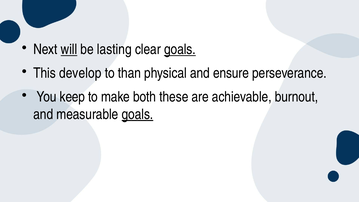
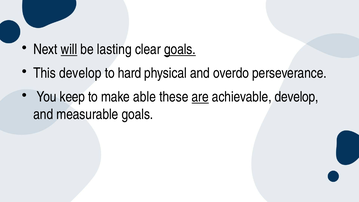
than: than -> hard (130, 73)
ensure: ensure -> overdo (231, 73)
both: both -> able (145, 97)
are underline: none -> present (200, 97)
achievable burnout: burnout -> develop (297, 97)
goals underline: present -> none (137, 114)
